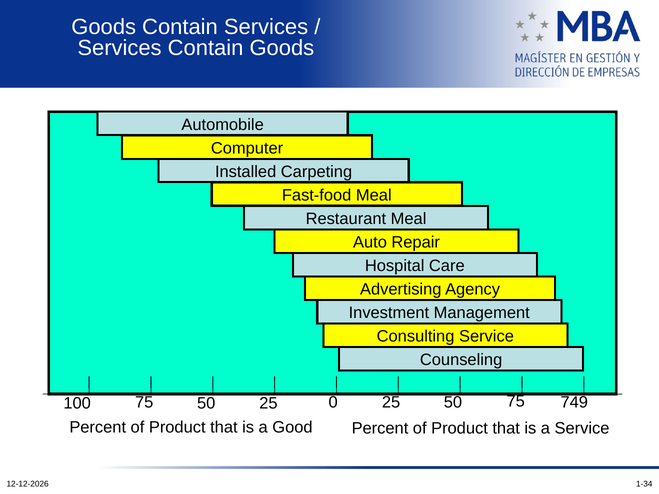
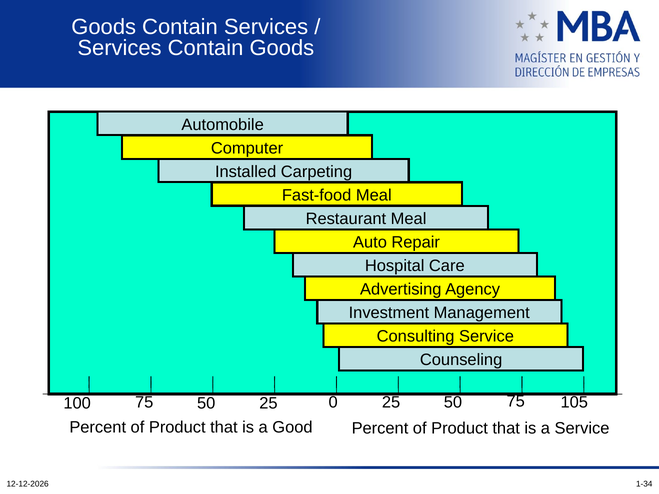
749: 749 -> 105 (574, 402)
